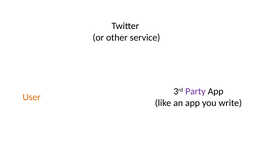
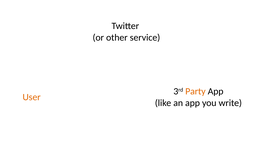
Party colour: purple -> orange (195, 92)
